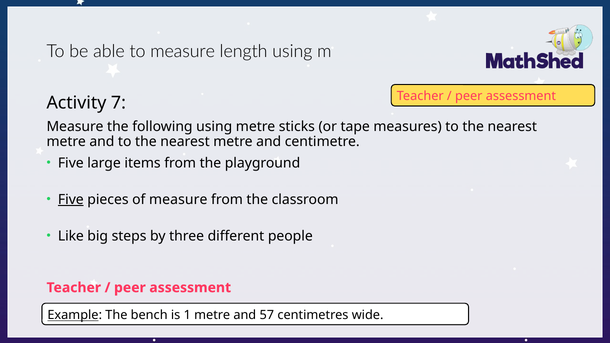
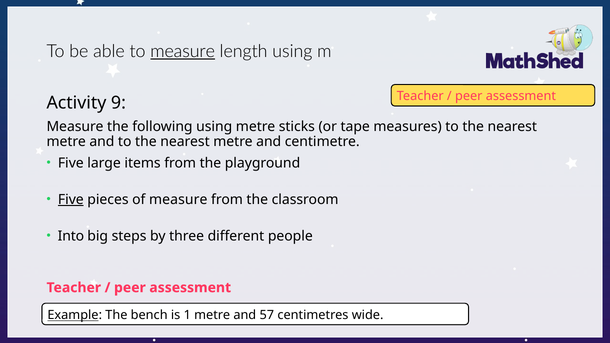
measure underline: none -> present (183, 51)
7: 7 -> 9 (118, 103)
Like: Like -> Into (71, 236)
